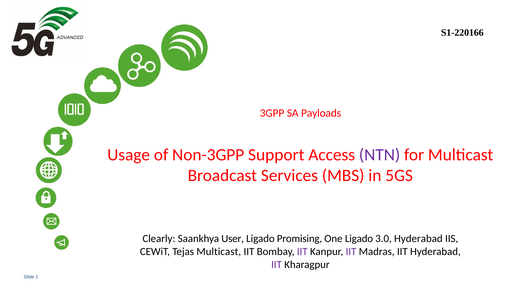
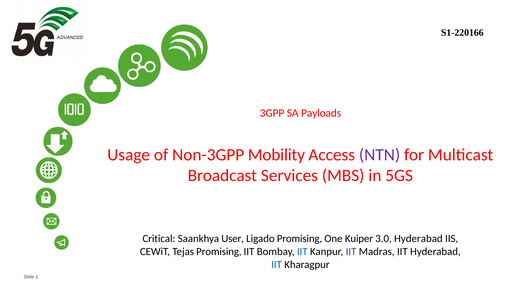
Support: Support -> Mobility (276, 155)
Clearly: Clearly -> Critical (159, 239)
One Ligado: Ligado -> Kuiper (359, 239)
Tejas Multicast: Multicast -> Promising (219, 252)
IIT colour: purple -> blue (302, 252)
IIT colour: purple -> blue (277, 265)
